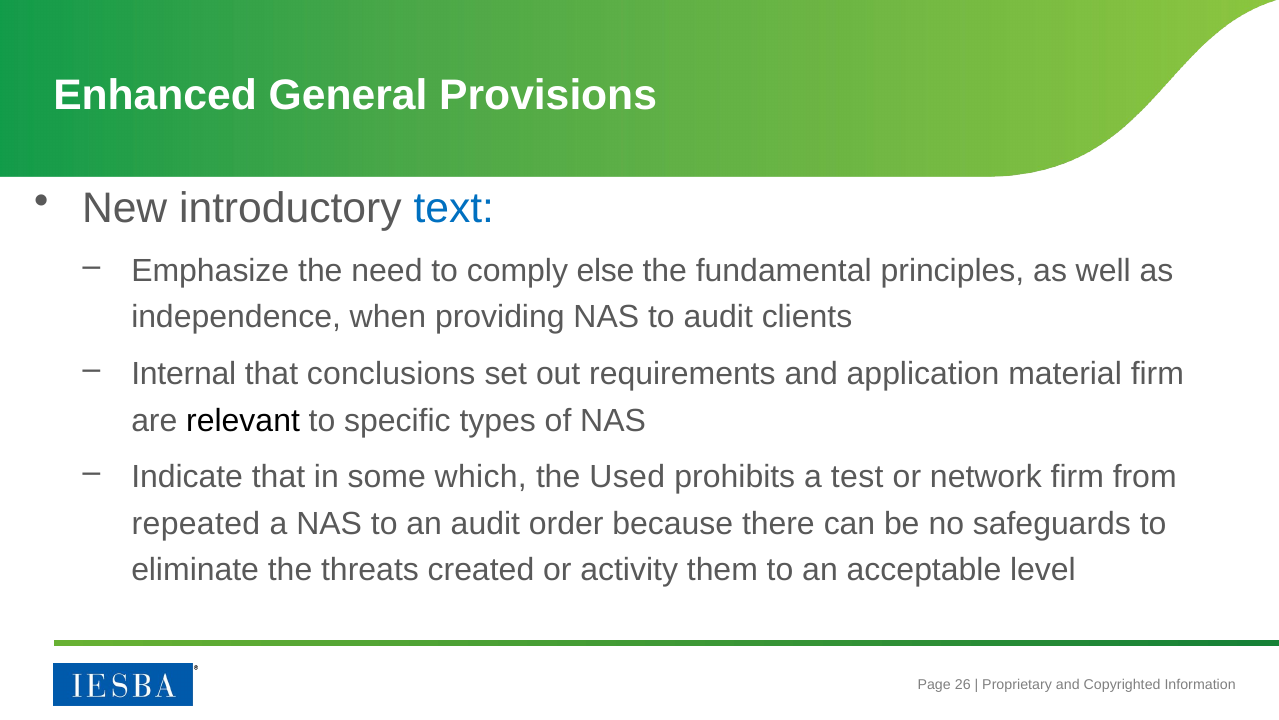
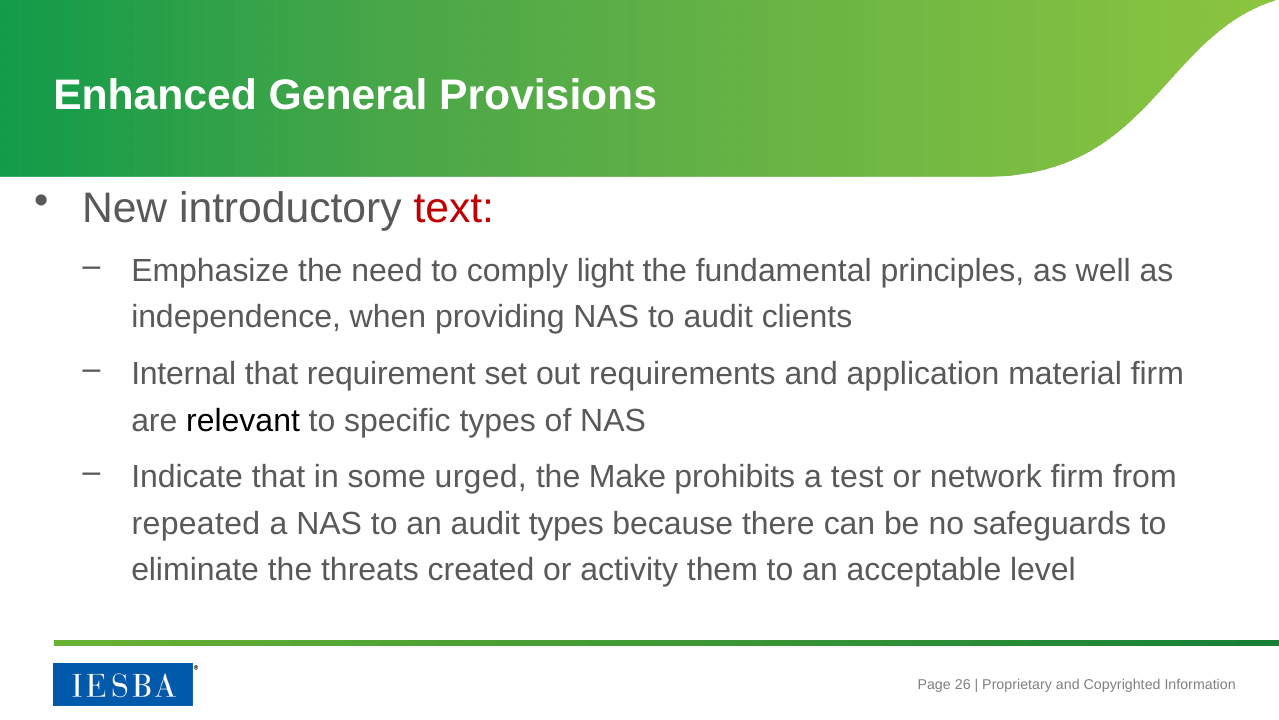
text colour: blue -> red (454, 208)
else: else -> light (605, 271)
conclusions: conclusions -> requirement (391, 374)
which: which -> urged (481, 477)
Used: Used -> Make (628, 477)
audit order: order -> types (566, 523)
